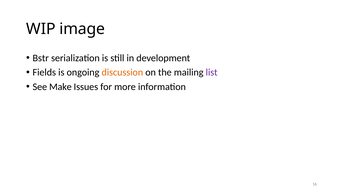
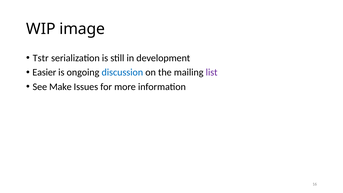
Bstr: Bstr -> Tstr (41, 58)
Fields: Fields -> Easier (44, 72)
discussion colour: orange -> blue (122, 72)
